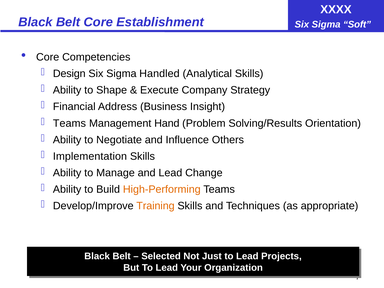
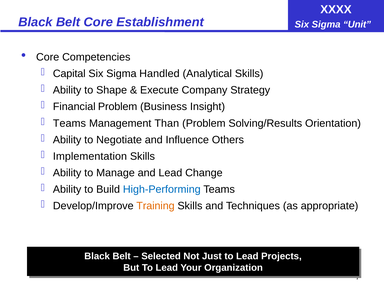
Soft: Soft -> Unit (357, 24)
Design: Design -> Capital (69, 74)
Financial Address: Address -> Problem (118, 107)
Hand: Hand -> Than (167, 123)
High-Performing colour: orange -> blue (162, 189)
